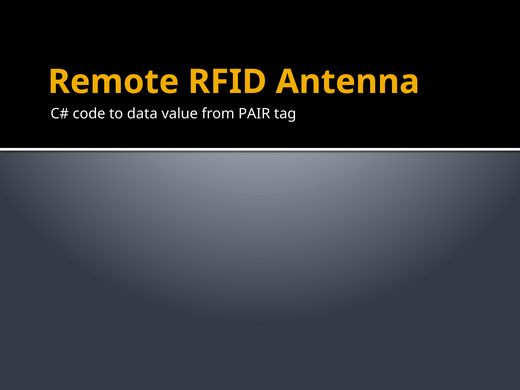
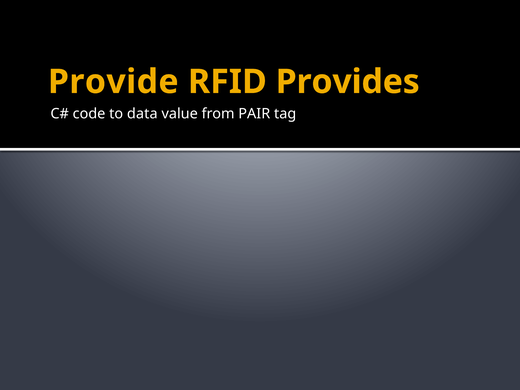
Remote: Remote -> Provide (113, 82)
Antenna: Antenna -> Provides (348, 82)
